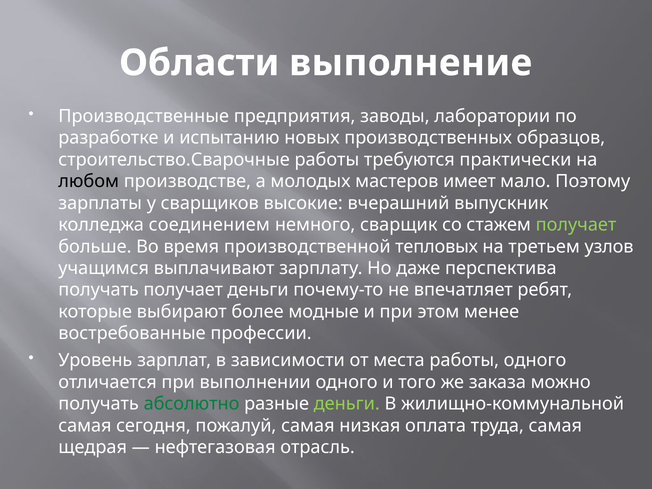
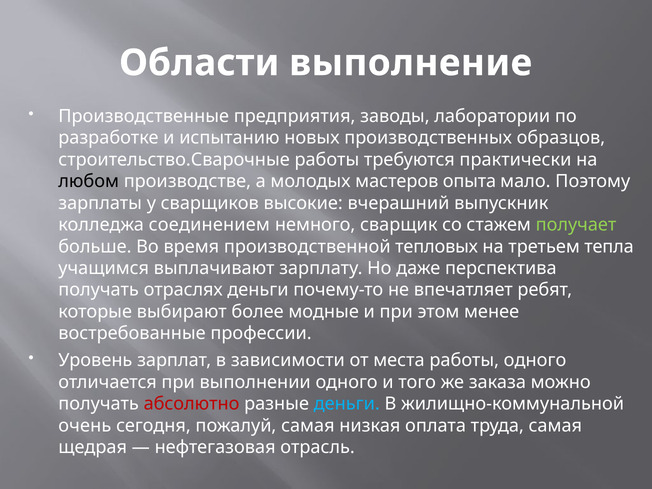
имеет: имеет -> опыта (469, 181)
узлов: узлов -> тепла (609, 247)
получать получает: получает -> отраслях (183, 290)
абсолютно colour: green -> red (192, 404)
деньги colour: light green -> light blue (347, 404)
самая: самая -> очень (85, 426)
